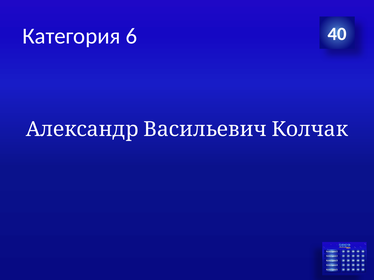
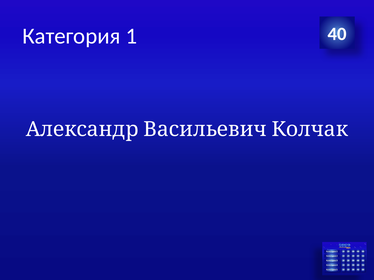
6: 6 -> 1 (131, 36)
